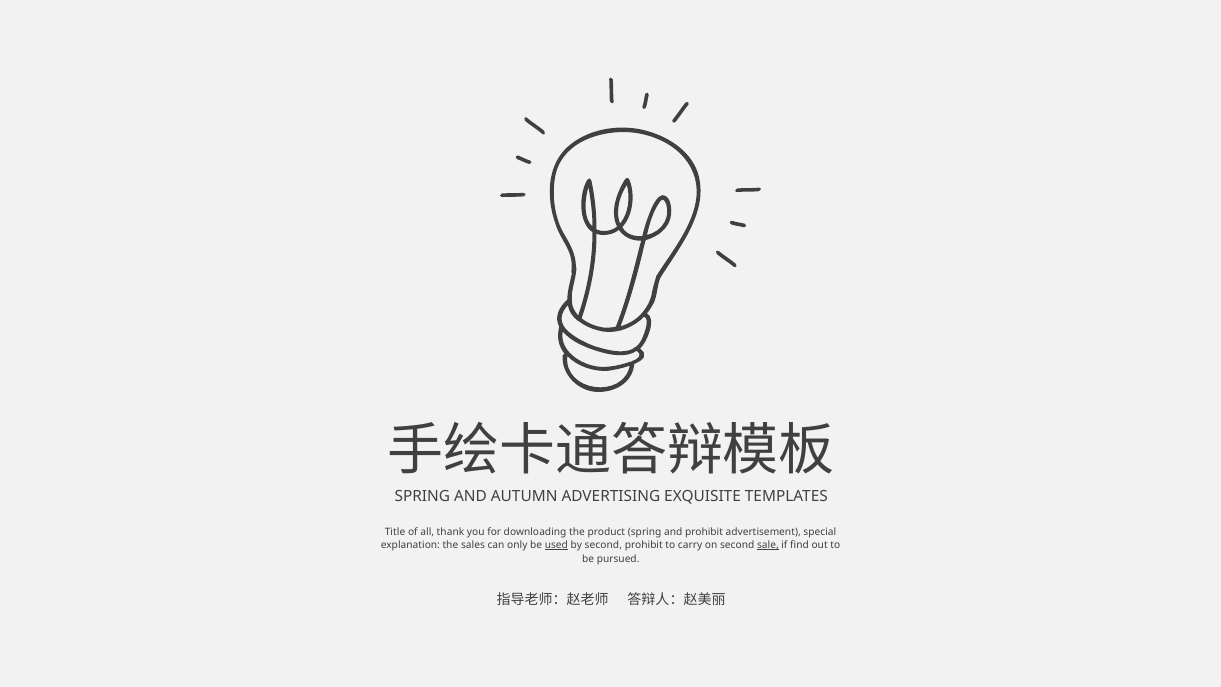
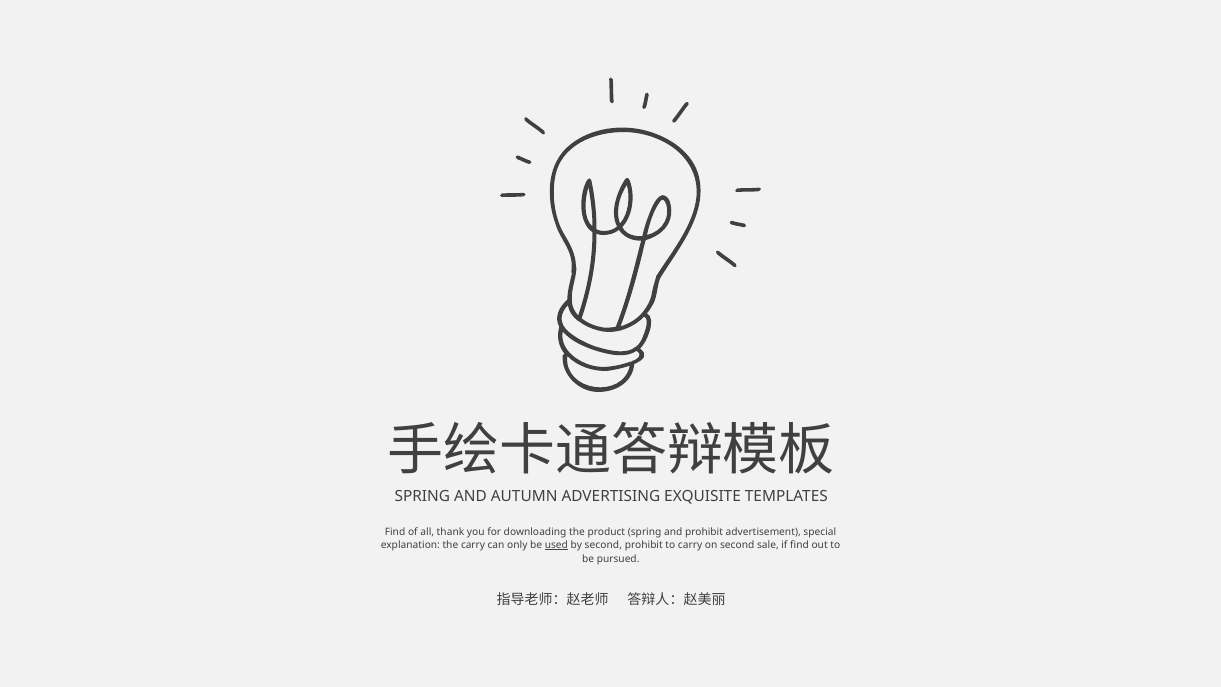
Title: Title -> Find (395, 532)
the sales: sales -> carry (473, 545)
sale underline: present -> none (768, 545)
